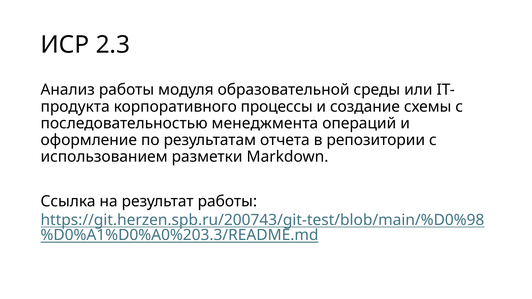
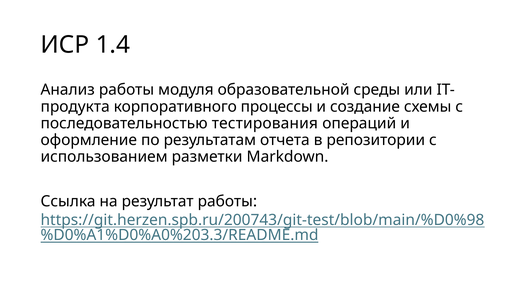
2.3: 2.3 -> 1.4 (113, 45)
менеджмента: менеджмента -> тестирования (265, 123)
